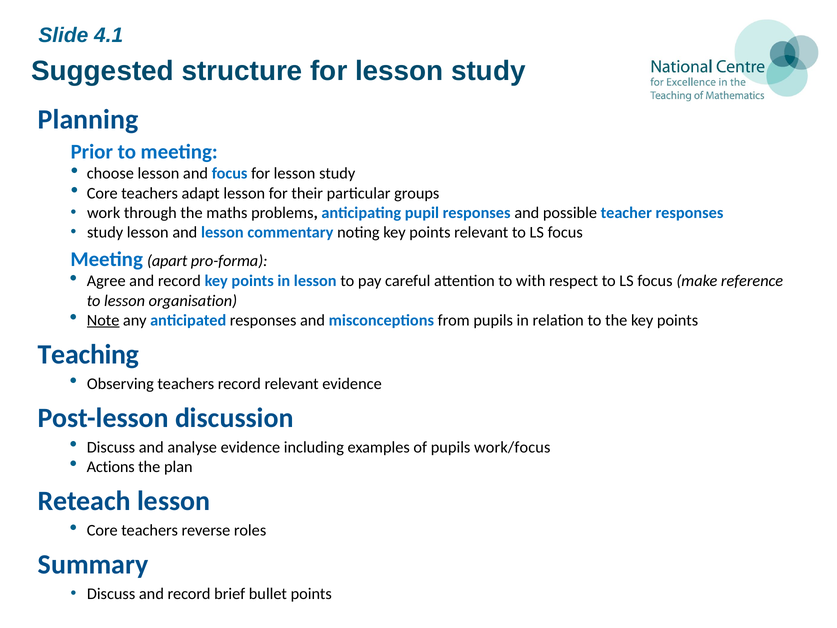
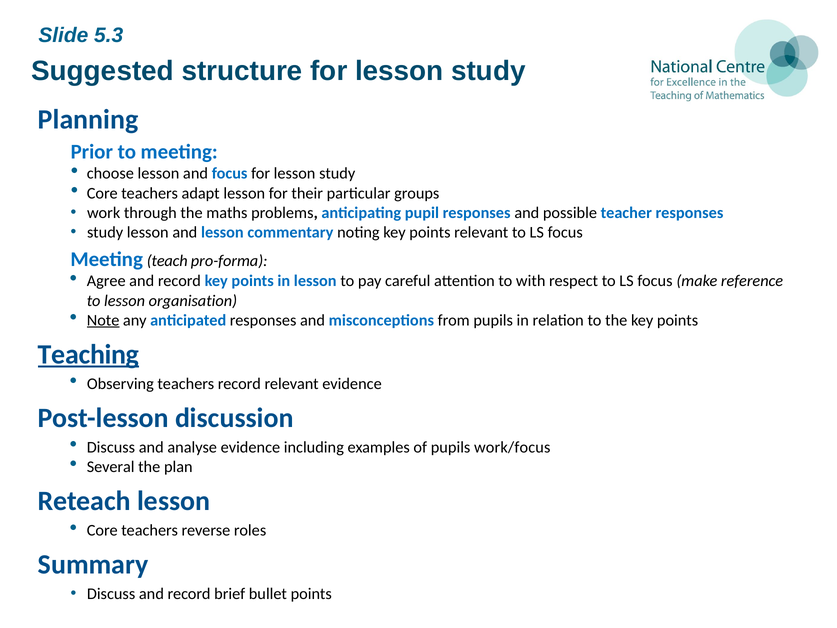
4.1: 4.1 -> 5.3 (109, 35)
apart: apart -> teach (167, 261)
Teaching underline: none -> present (89, 354)
Actions: Actions -> Several (111, 467)
